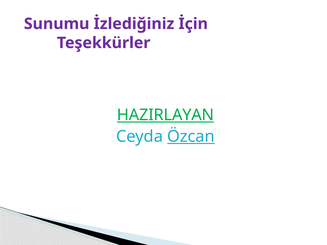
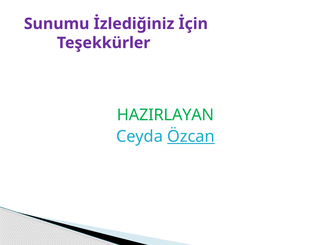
HAZIRLAYAN underline: present -> none (166, 115)
